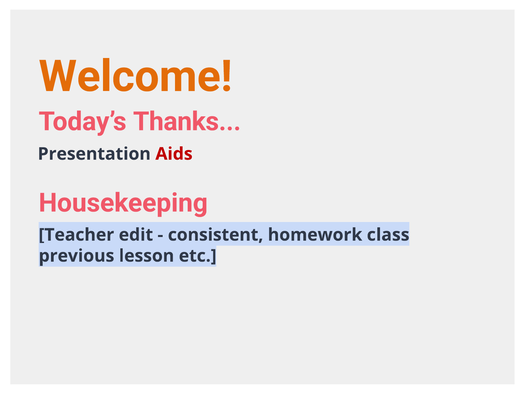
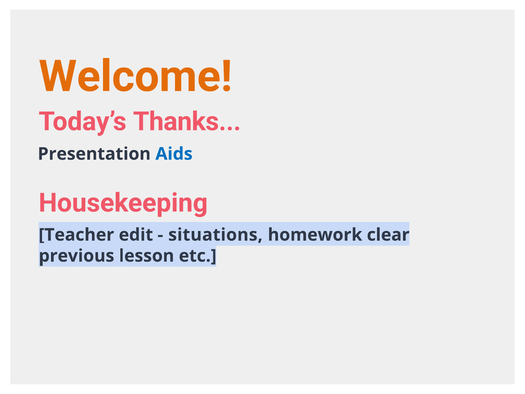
Aids colour: red -> blue (174, 154)
consistent: consistent -> situations (215, 235)
class: class -> clear (388, 235)
